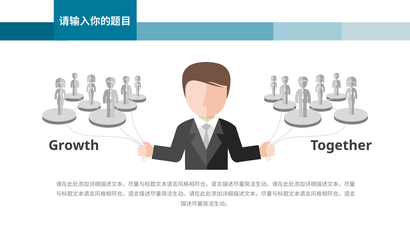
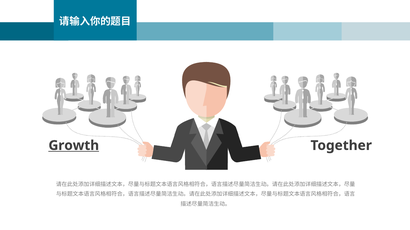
Growth underline: none -> present (74, 146)
